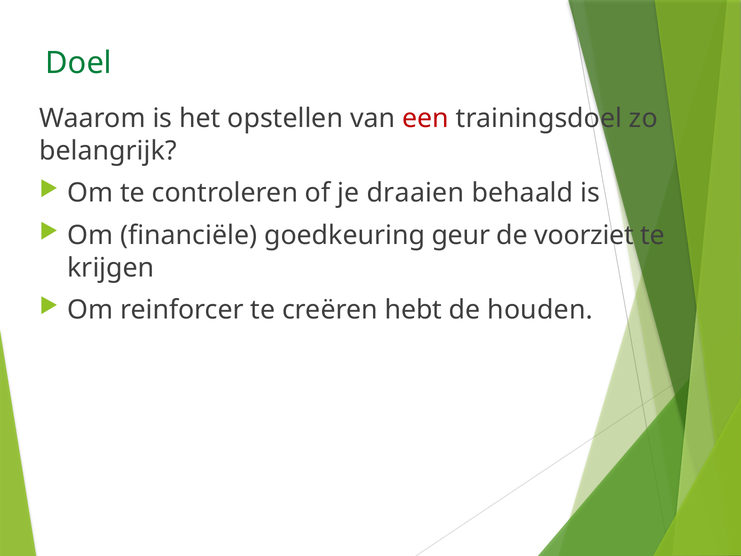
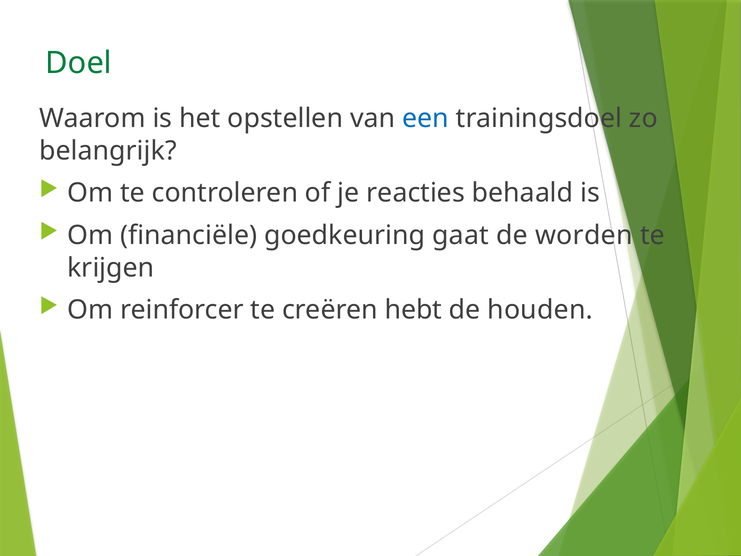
een colour: red -> blue (426, 119)
draaien: draaien -> reacties (416, 193)
geur: geur -> gaat (461, 235)
voorziet: voorziet -> worden (584, 235)
